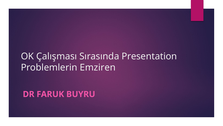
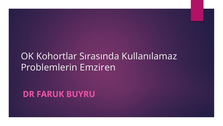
Çalışması: Çalışması -> Kohortlar (57, 56)
Presentation: Presentation -> Kullanılamaz (149, 56)
